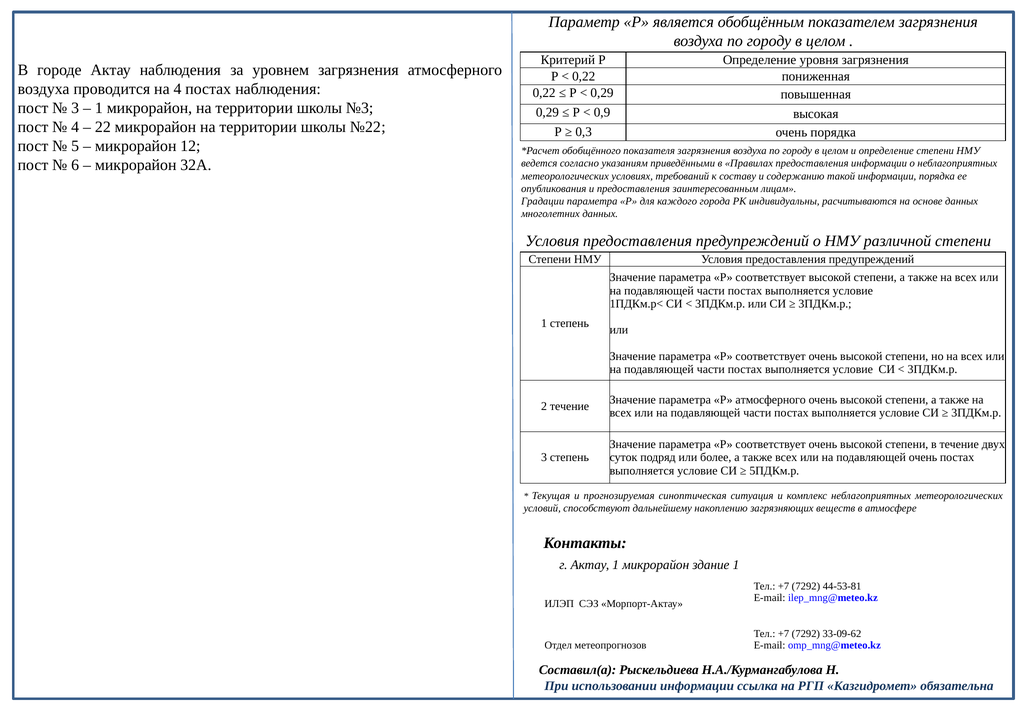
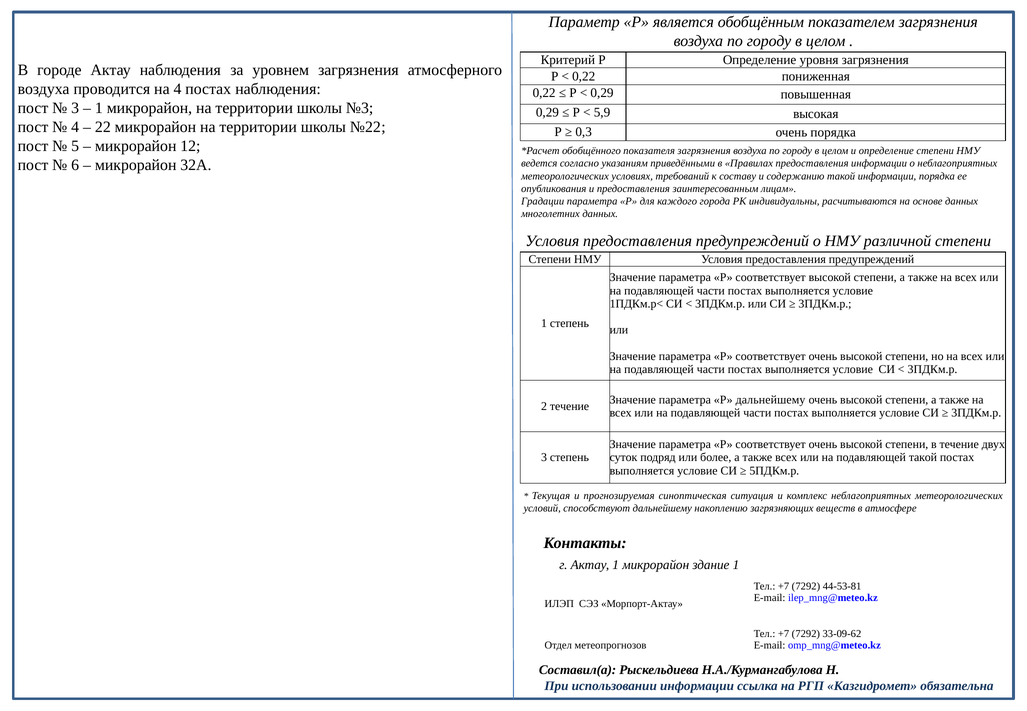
0,9: 0,9 -> 5,9 (602, 113)
Р атмосферного: атмосферного -> дальнейшему (771, 400)
подавляющей очень: очень -> такой (923, 458)
